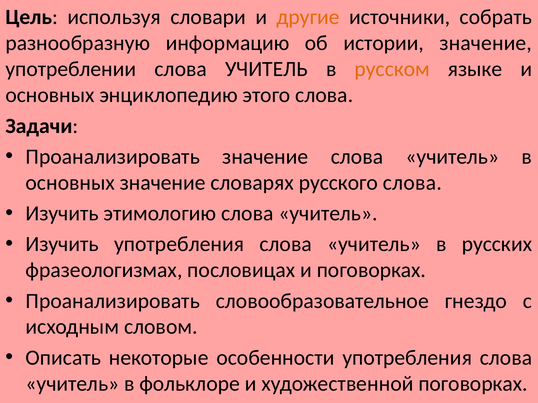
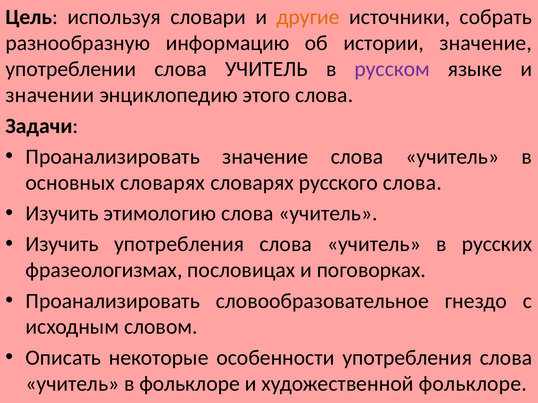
русском colour: orange -> purple (392, 69)
основных: основных -> значении (50, 95)
основных значение: значение -> словарях (163, 183)
художественной поговорках: поговорках -> фольклоре (473, 384)
